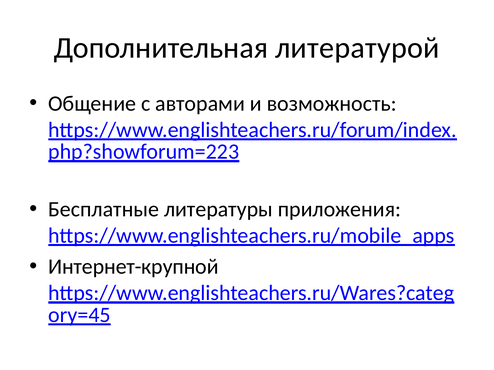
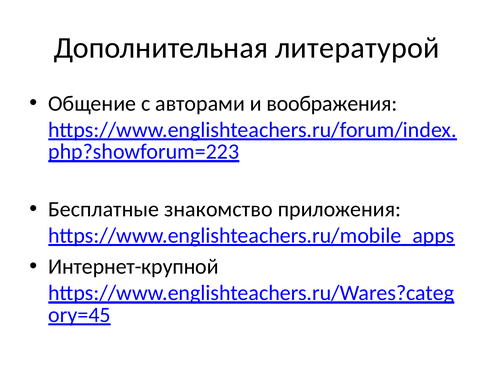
возможность: возможность -> воображения (332, 104)
литературы: литературы -> знакомство (218, 210)
